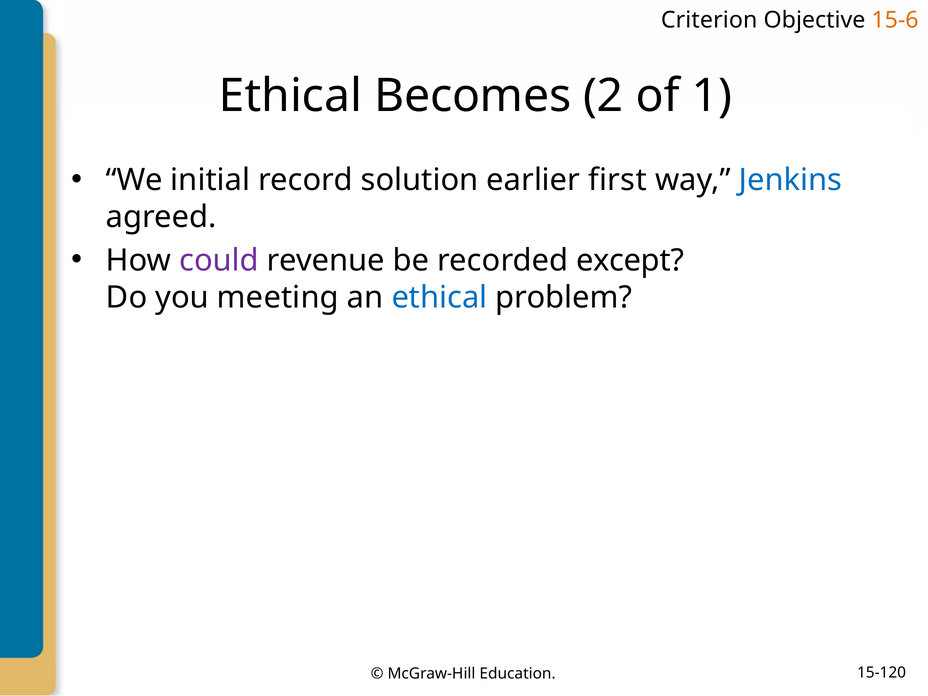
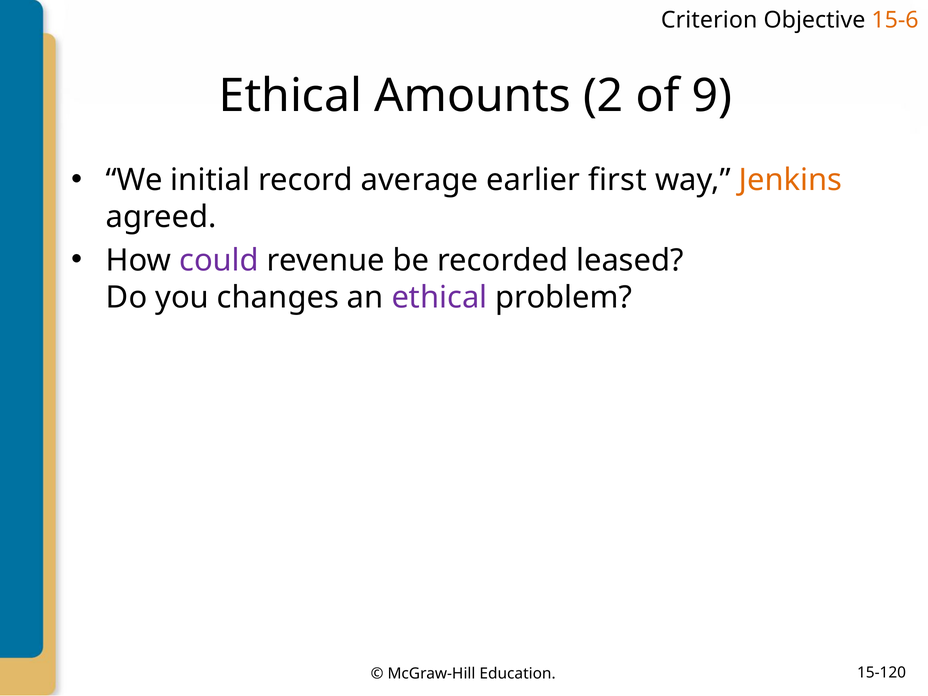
Becomes: Becomes -> Amounts (473, 96)
1: 1 -> 9 (712, 96)
solution: solution -> average (420, 180)
Jenkins colour: blue -> orange (790, 180)
except: except -> leased (630, 260)
meeting: meeting -> changes (278, 298)
ethical colour: blue -> purple (439, 298)
